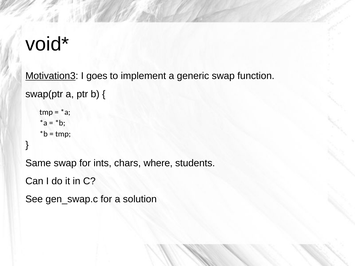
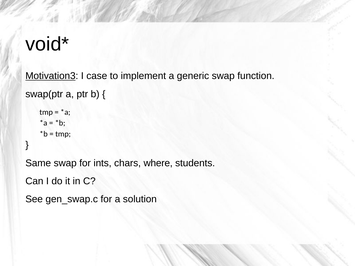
goes: goes -> case (97, 76)
